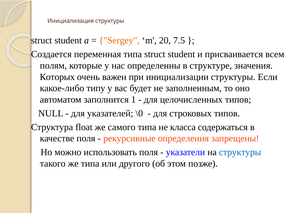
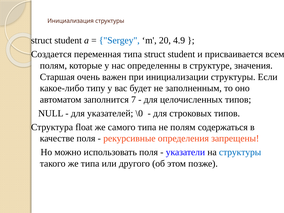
Sergey colour: orange -> blue (119, 40)
7.5: 7.5 -> 4.9 (179, 40)
Которых: Которых -> Старшая (57, 77)
1: 1 -> 7 (134, 100)
не класса: класса -> полям (183, 127)
